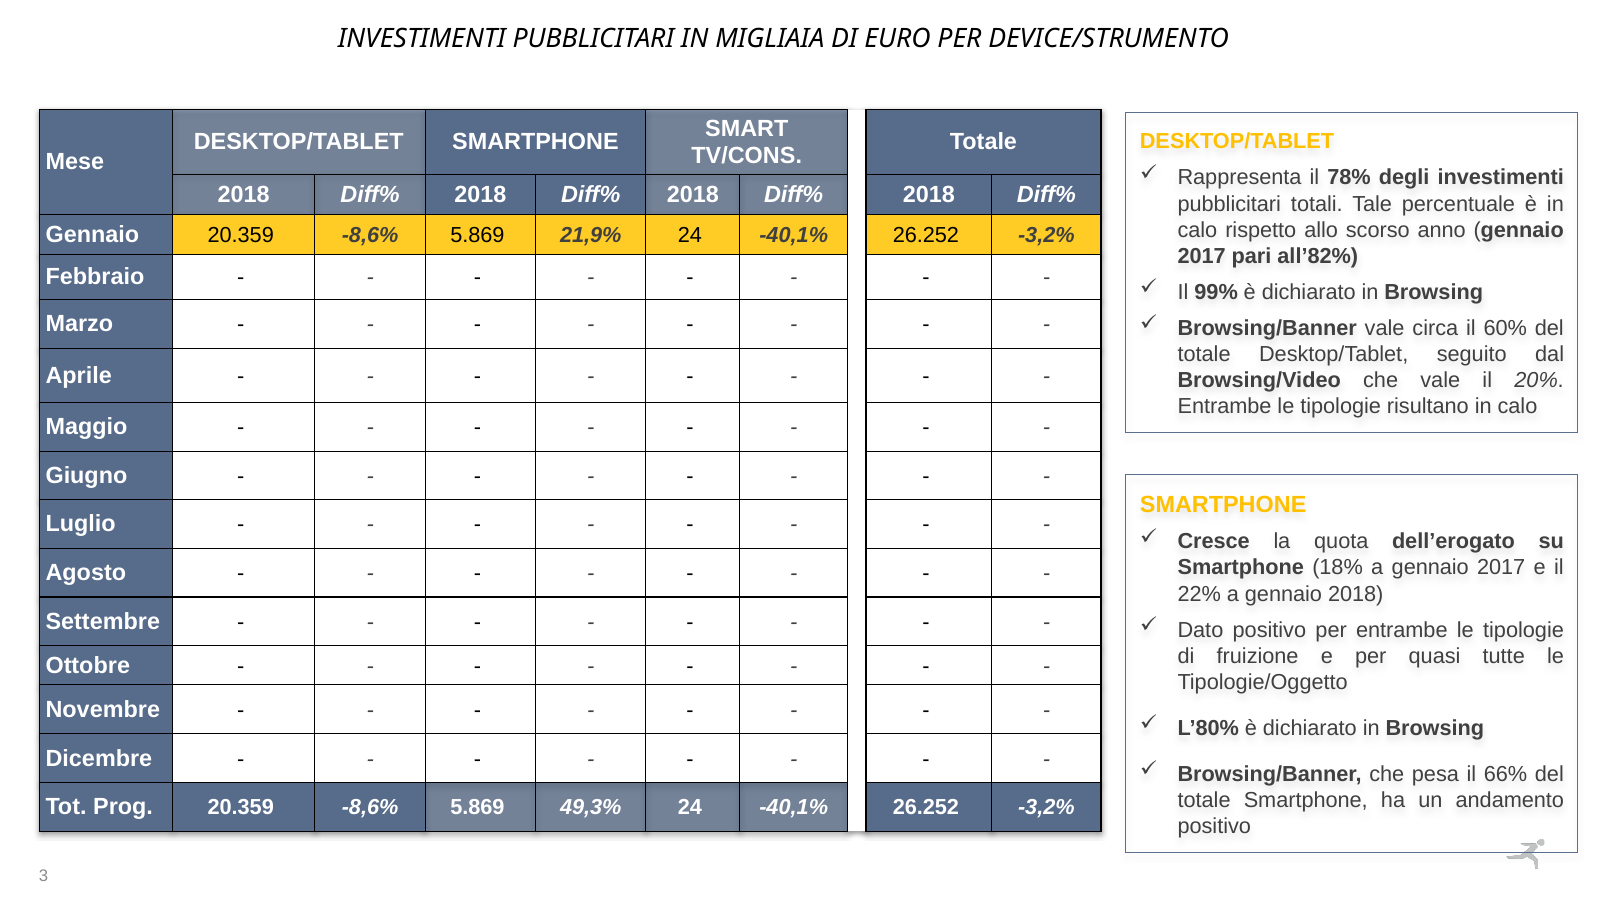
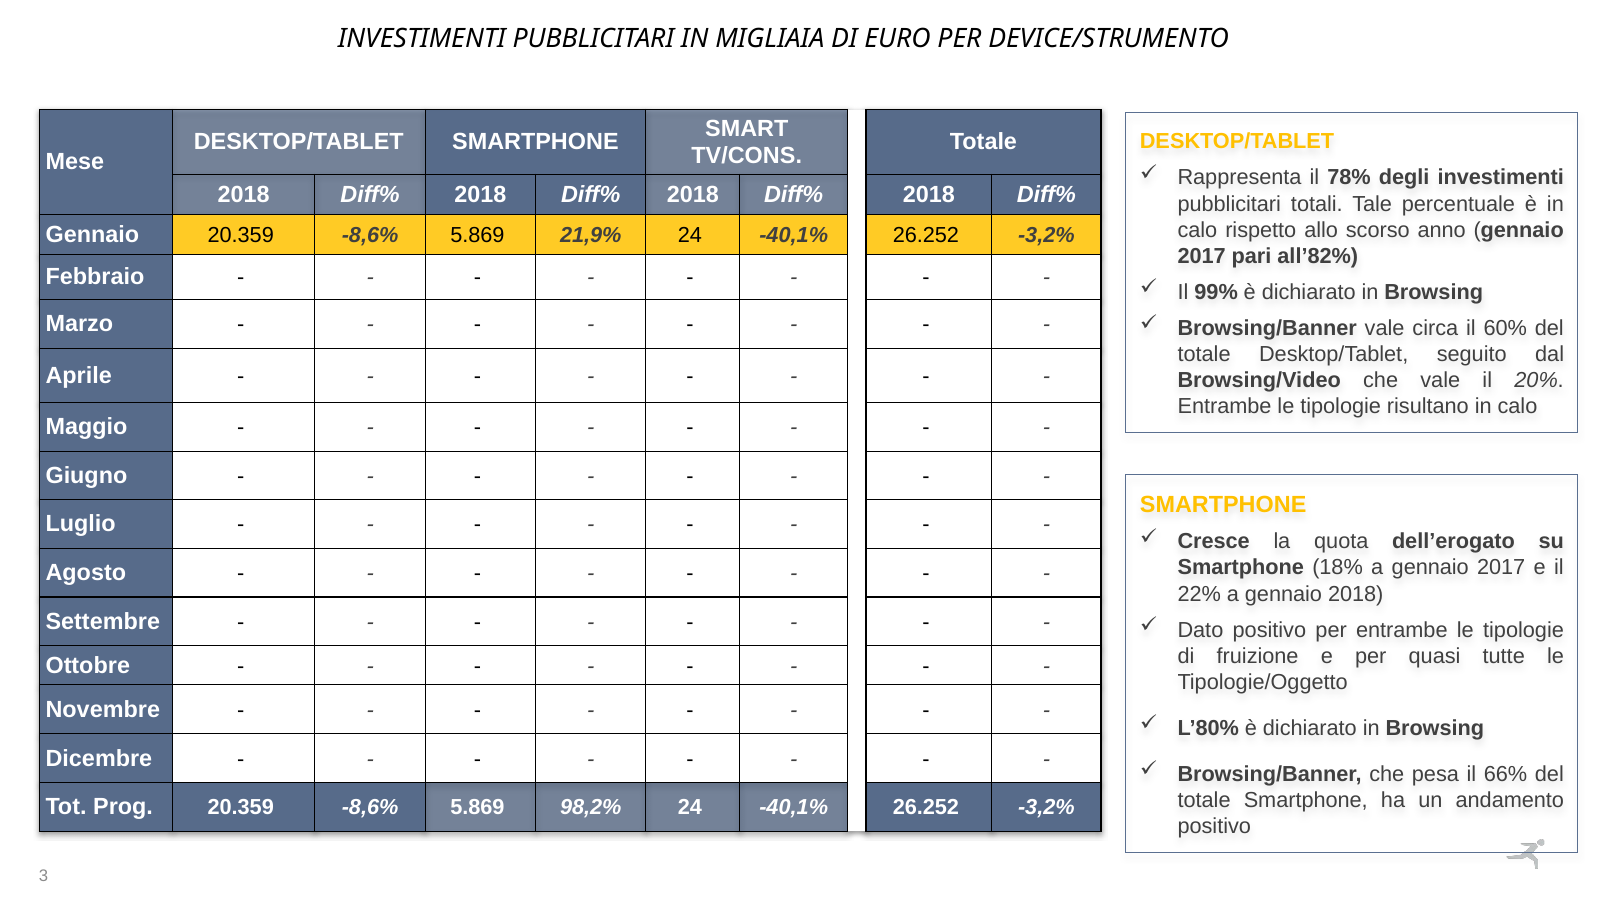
49,3%: 49,3% -> 98,2% (591, 808)
